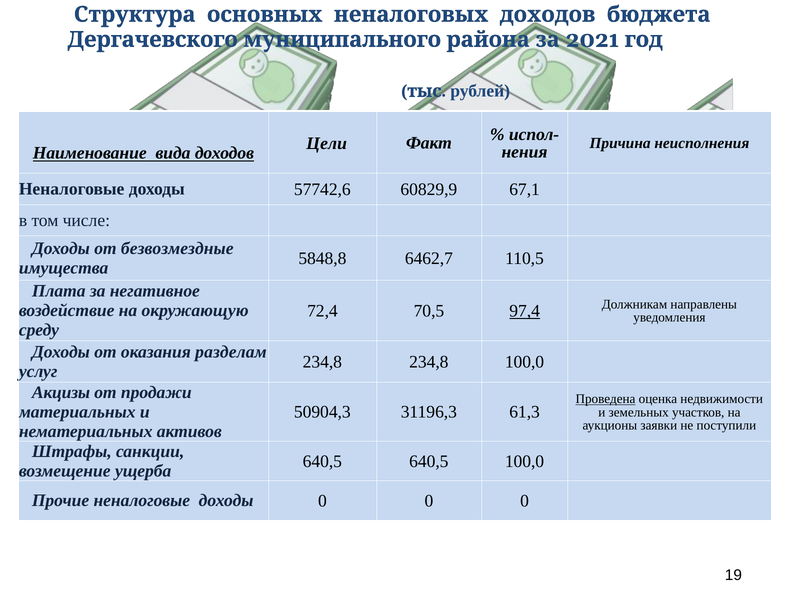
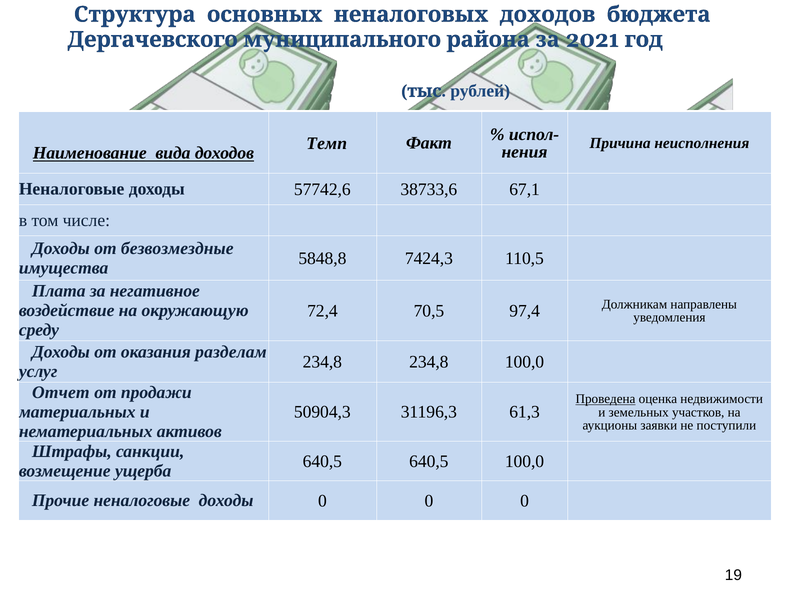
Цели: Цели -> Темп (327, 143)
60829,9: 60829,9 -> 38733,6 (429, 189)
6462,7: 6462,7 -> 7424,3 (429, 258)
97,4 underline: present -> none (525, 311)
Акцизы: Акцизы -> Отчет (61, 392)
